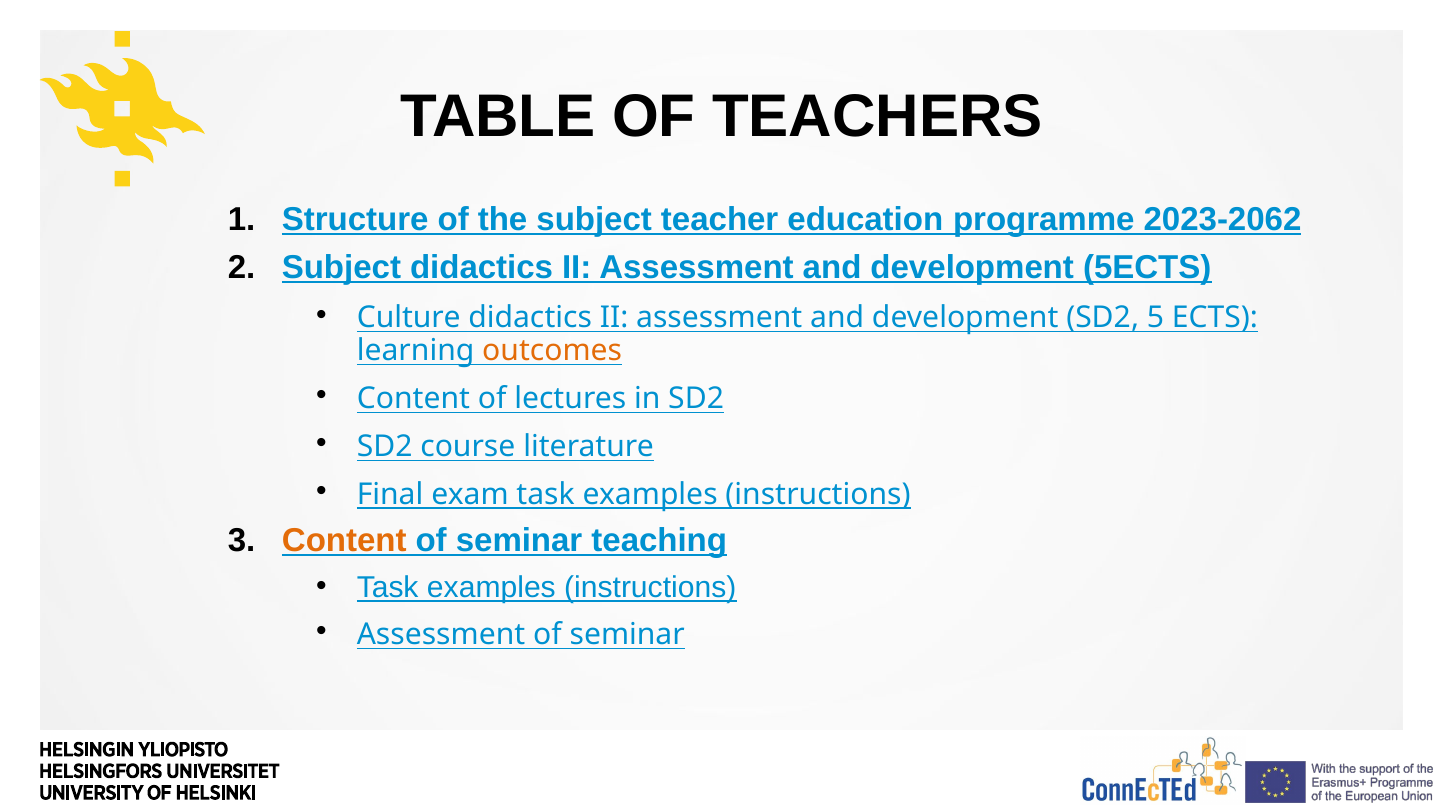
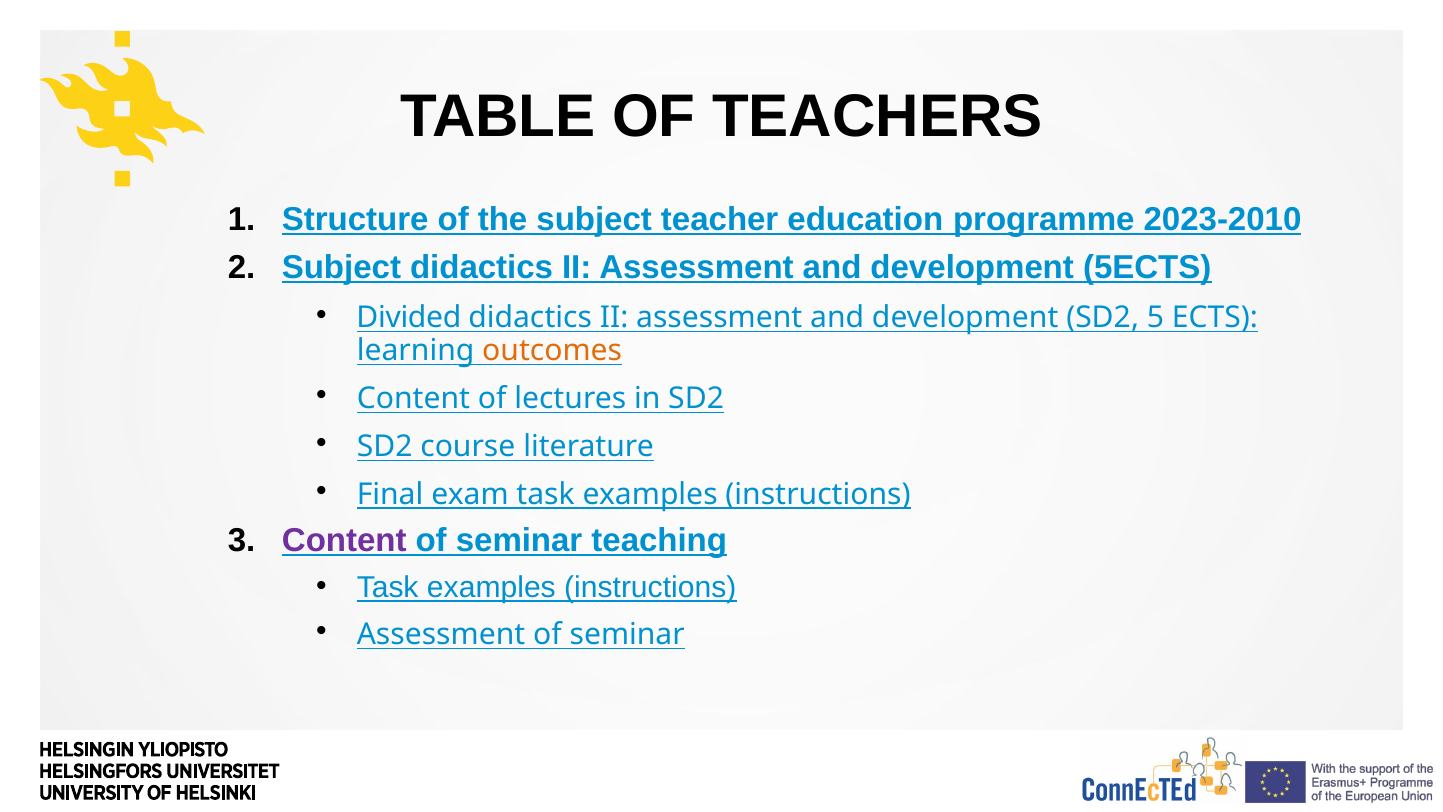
2023-2062: 2023-2062 -> 2023-2010 (1223, 219)
Culture: Culture -> Divided (409, 318)
Content colour: orange -> purple (344, 540)
